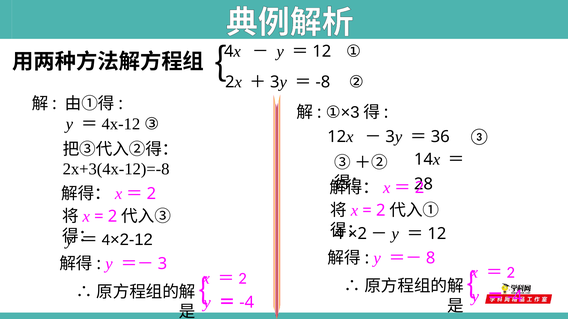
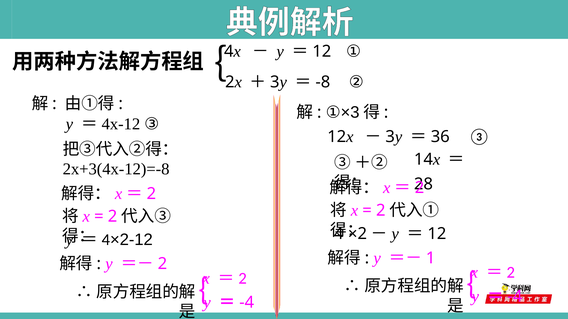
8: 8 -> 1 (431, 258)
3: 3 -> 2 (162, 264)
